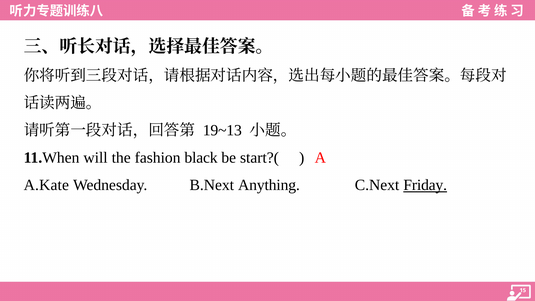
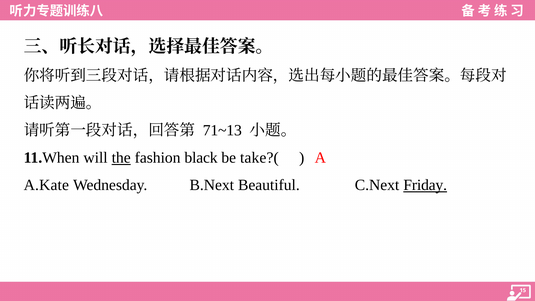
19~13: 19~13 -> 71~13 (222, 130)
the underline: none -> present (121, 158)
start?(: start?( -> take?( (259, 158)
Anything: Anything -> Beautiful (269, 185)
